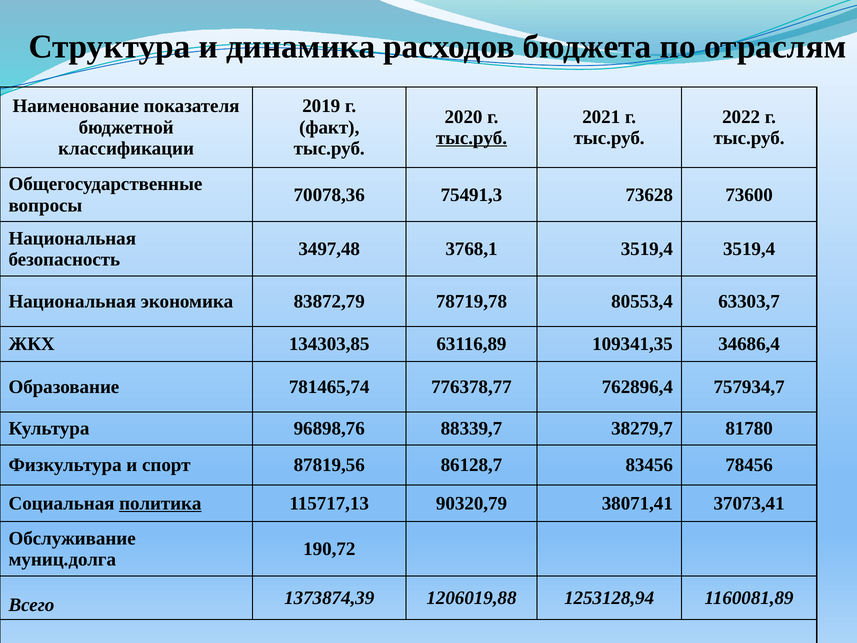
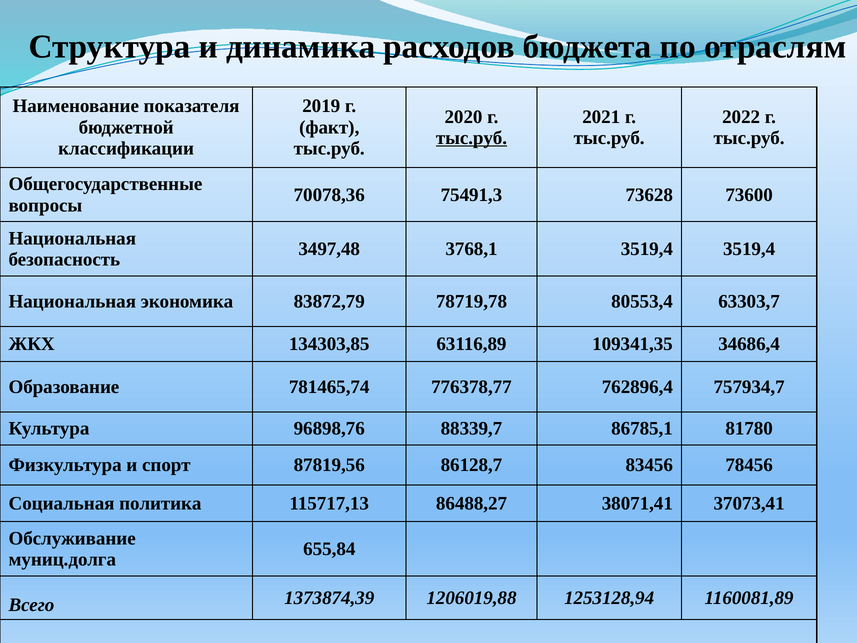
38279,7: 38279,7 -> 86785,1 (642, 428)
политика underline: present -> none (160, 503)
90320,79: 90320,79 -> 86488,27 (472, 503)
190,72: 190,72 -> 655,84 (329, 549)
